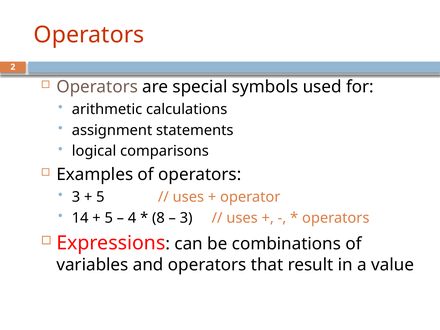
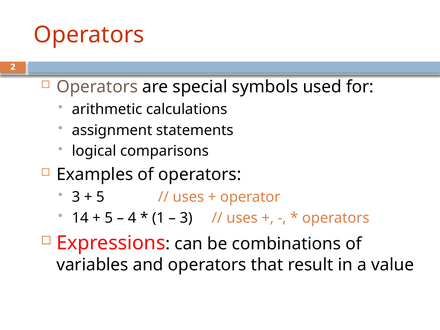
8: 8 -> 1 (158, 218)
